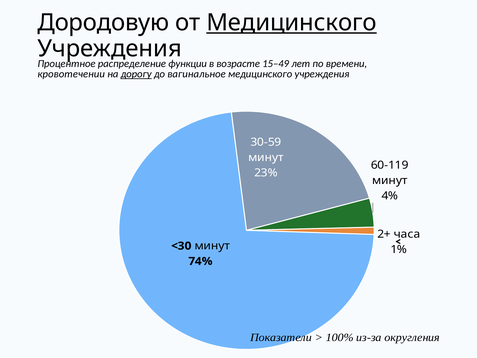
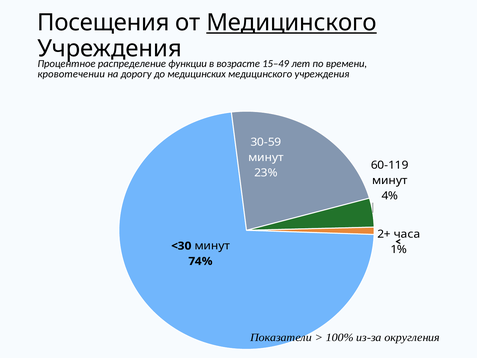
Дородовую: Дородовую -> Посещения (103, 23)
дорогу underline: present -> none (136, 74)
вагинальное: вагинальное -> медицинских (197, 74)
